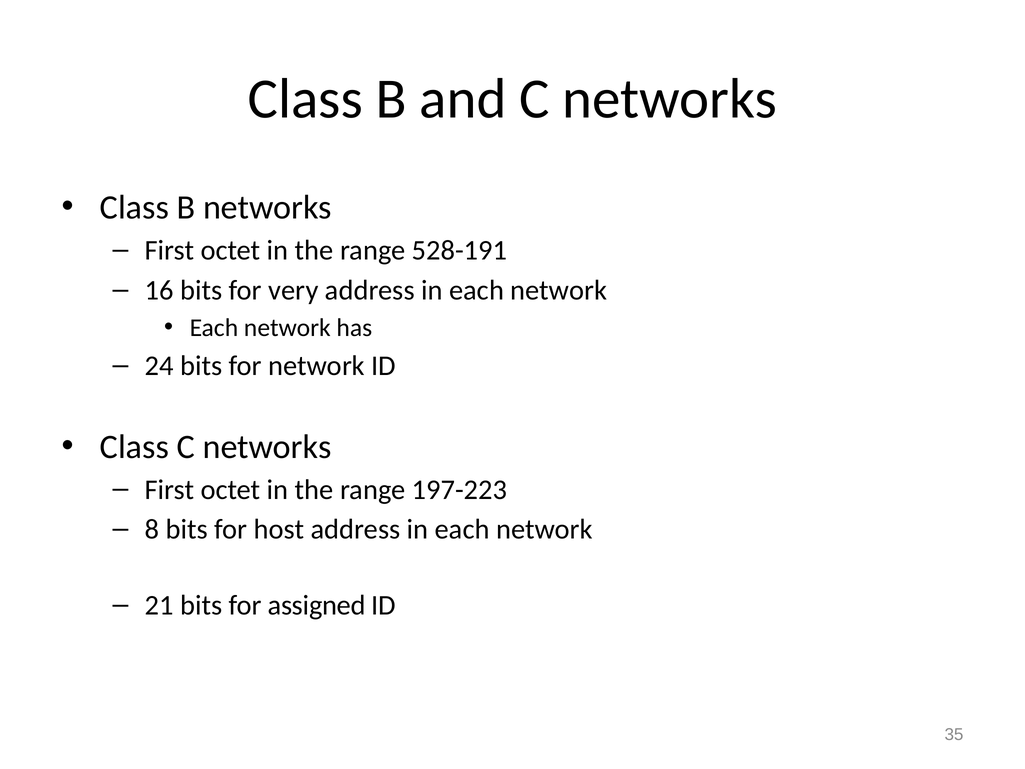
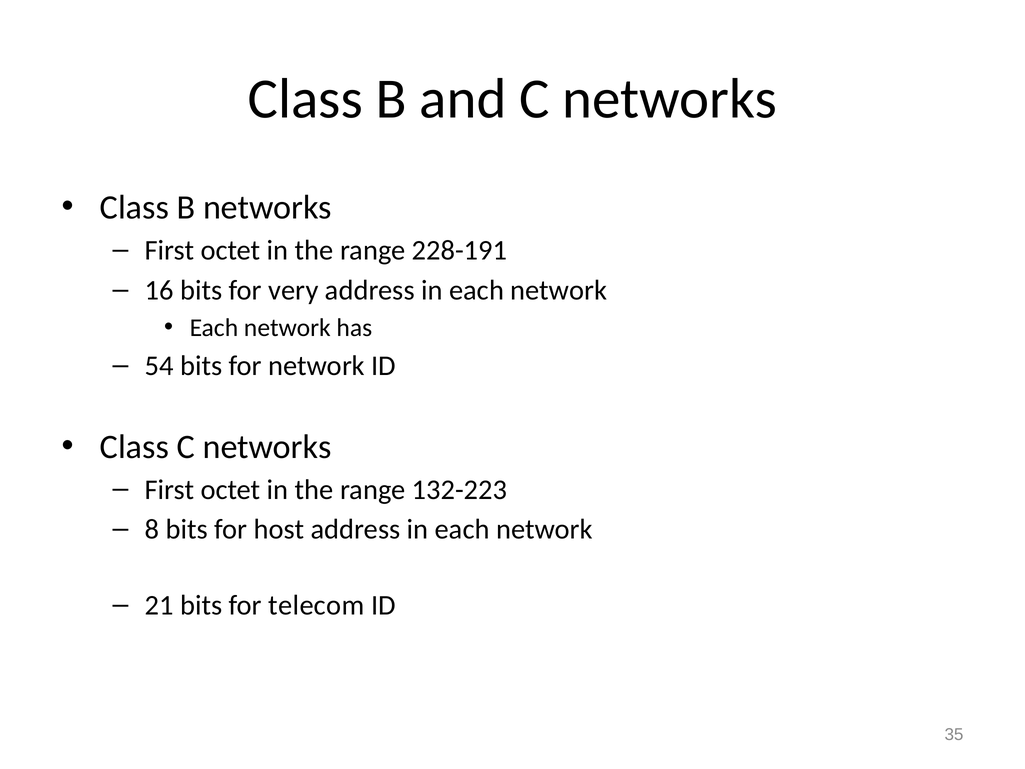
528-191: 528-191 -> 228-191 (460, 250)
24: 24 -> 54 (159, 366)
197-223: 197-223 -> 132-223 (460, 489)
assigned: assigned -> telecom (316, 605)
